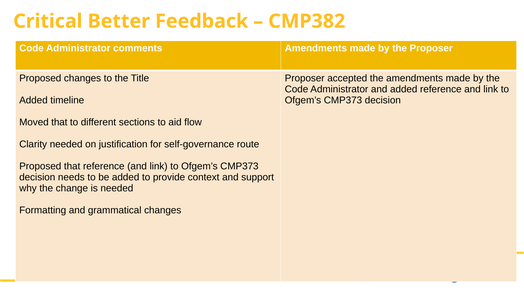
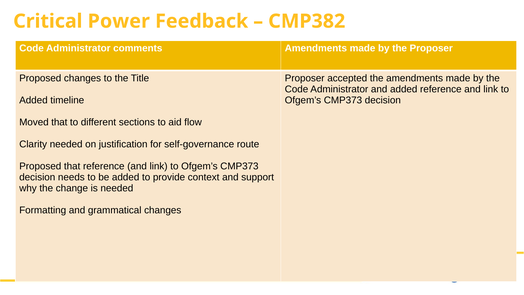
Better: Better -> Power (119, 21)
